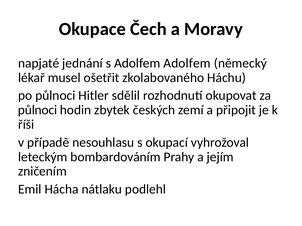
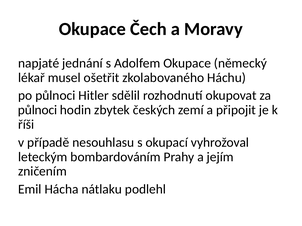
Adolfem Adolfem: Adolfem -> Okupace (187, 63)
